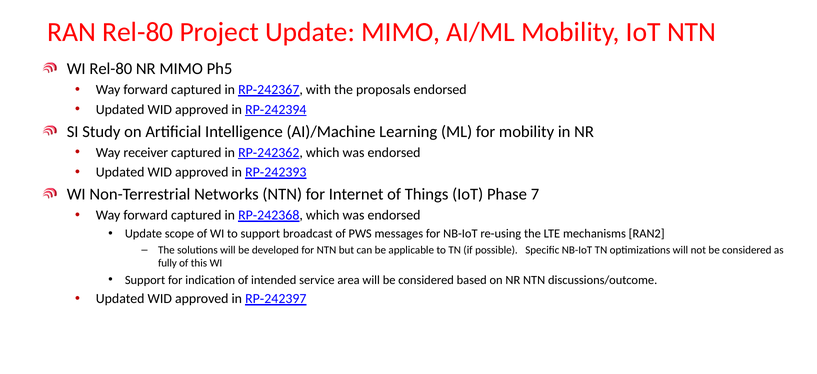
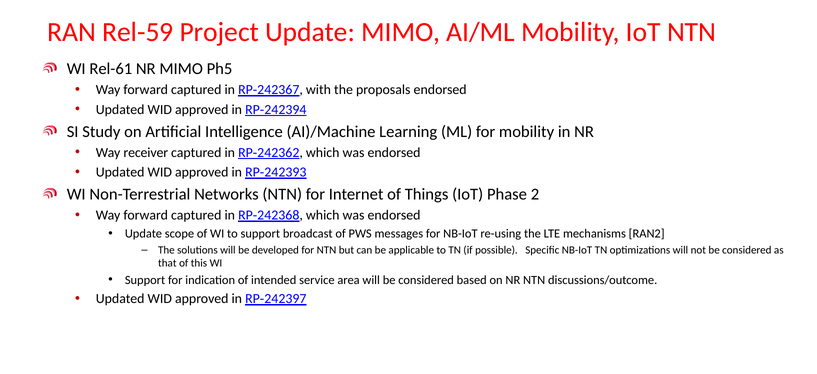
RAN Rel-80: Rel-80 -> Rel-59 (138, 32)
WI Rel-80: Rel-80 -> Rel-61 (111, 69)
7: 7 -> 2 (535, 194)
fully: fully -> that (167, 263)
